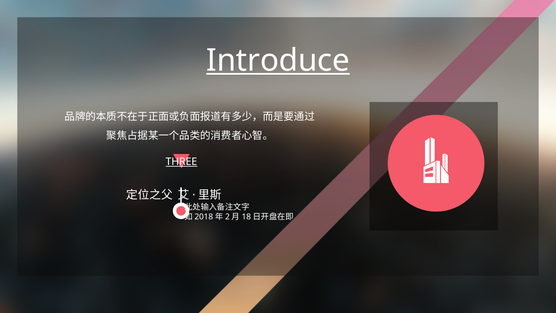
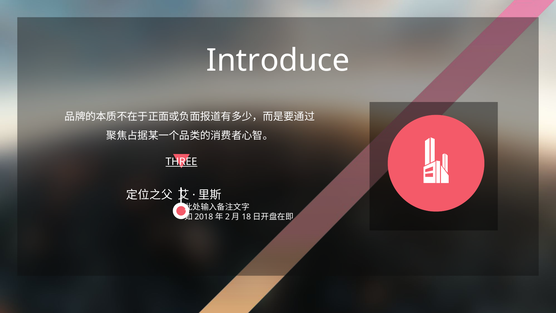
Introduce underline: present -> none (278, 60)
